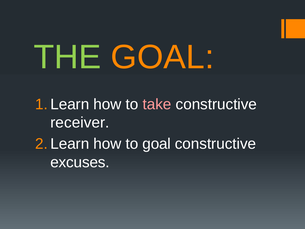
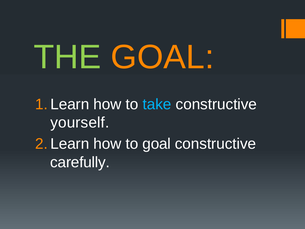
take colour: pink -> light blue (157, 104)
receiver: receiver -> yourself (80, 122)
excuses: excuses -> carefully (80, 162)
